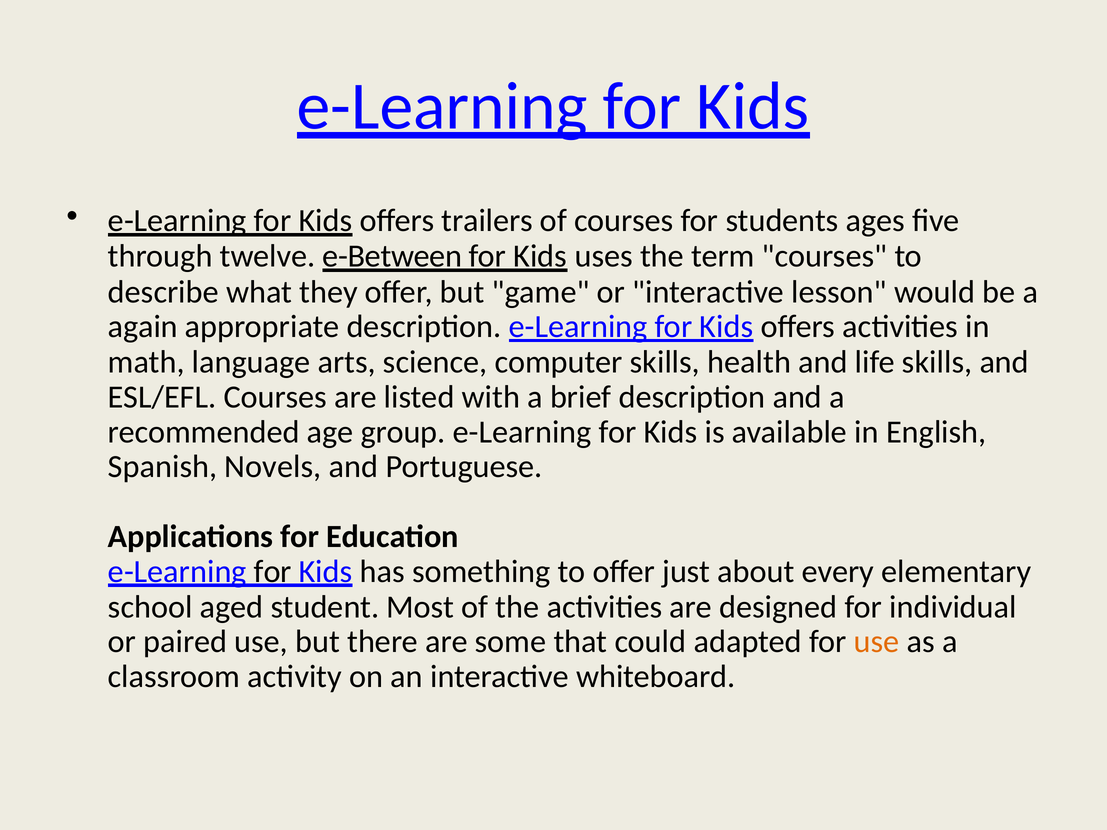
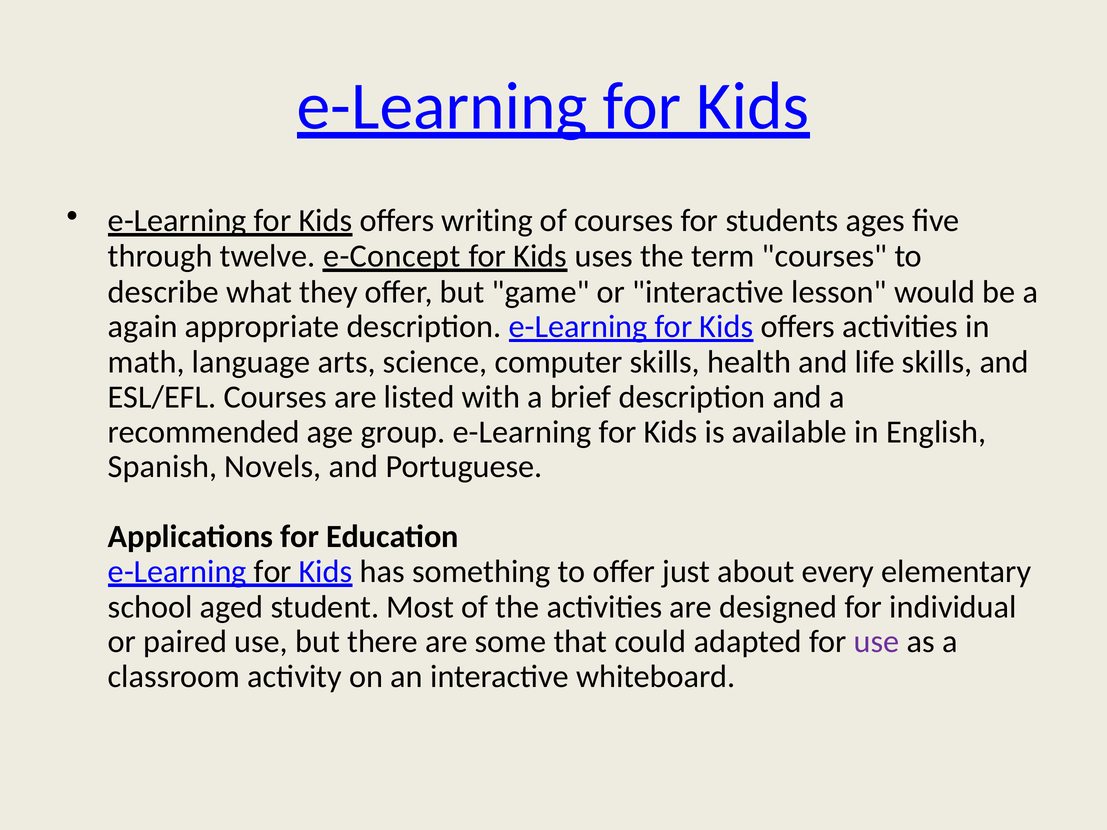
trailers: trailers -> writing (487, 221)
e-Between: e-Between -> e-Concept (392, 256)
use colour: orange -> purple (877, 642)
